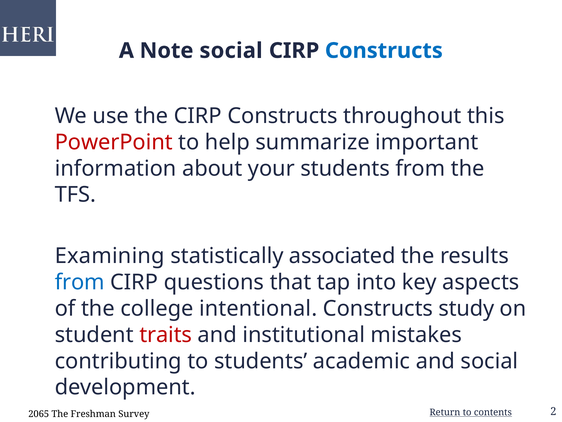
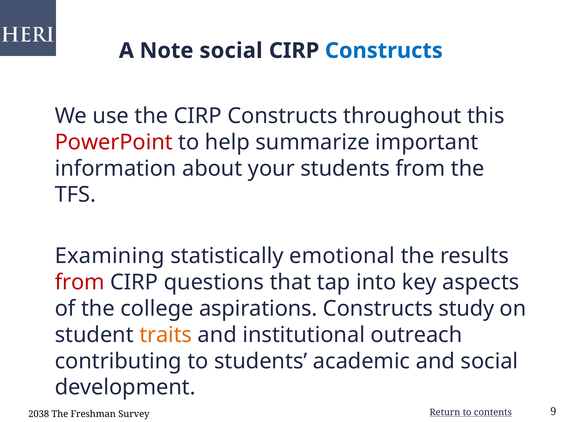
associated: associated -> emotional (342, 256)
from colour: blue -> red (80, 282)
intentional: intentional -> aspirations (258, 308)
traits colour: red -> orange (166, 335)
mistakes: mistakes -> outreach (416, 335)
2065: 2065 -> 2038 (39, 414)
2: 2 -> 9 (553, 411)
